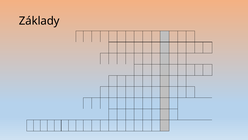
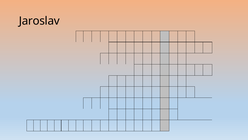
Základy: Základy -> Jaroslav (39, 21)
